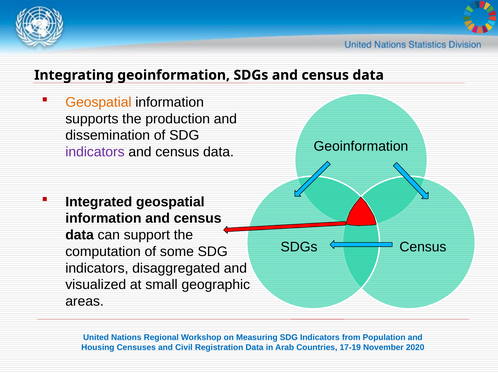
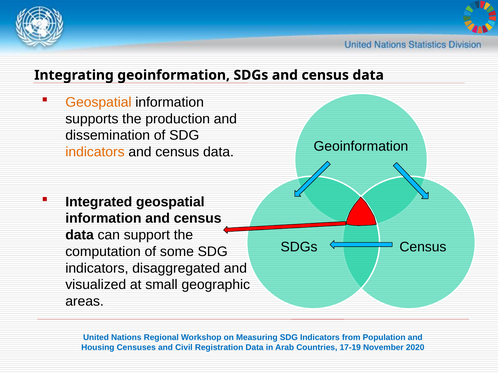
indicators colour: purple -> orange (95, 152)
